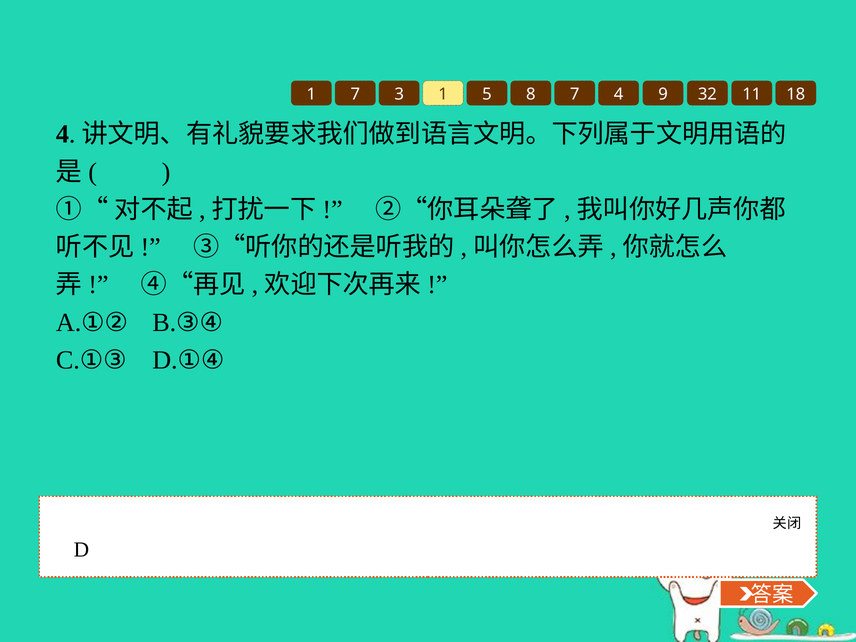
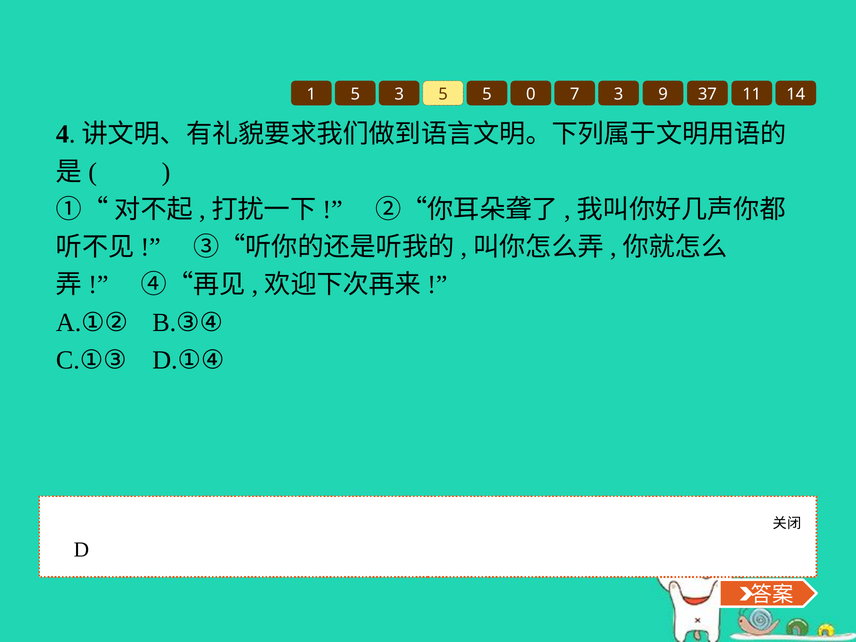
1 7: 7 -> 5 (355, 94)
3 1: 1 -> 5 (443, 94)
8: 8 -> 0 (531, 94)
7 4: 4 -> 3 (619, 94)
32: 32 -> 37 (707, 94)
18: 18 -> 14 (796, 94)
